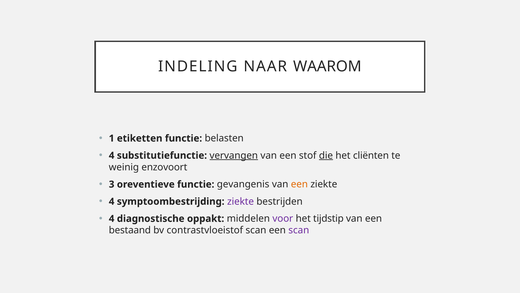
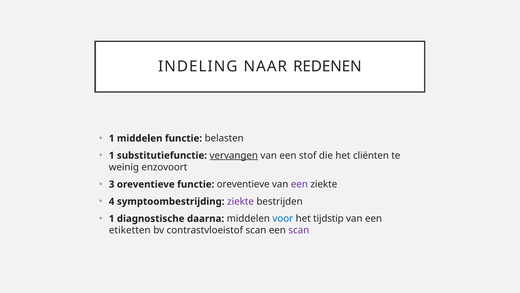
WAAROM: WAAROM -> REDENEN (327, 66)
1 etiketten: etiketten -> middelen (140, 138)
4: 4 -> 1 (112, 155)
die underline: present -> none (326, 155)
functie gevangenis: gevangenis -> oreventieve (243, 184)
een colour: orange -> purple (299, 184)
4: 4 -> 1 (112, 218)
oppakt: oppakt -> daarna (206, 218)
voor colour: purple -> blue (283, 218)
bestaand: bestaand -> etiketten (130, 230)
